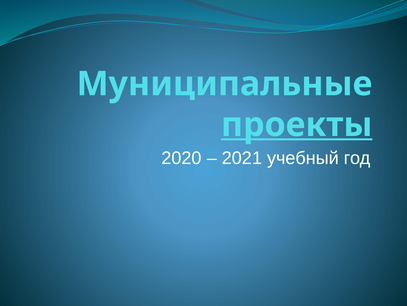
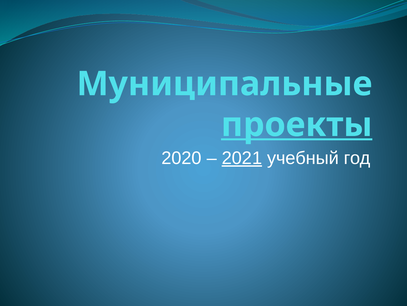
2021 underline: none -> present (242, 158)
